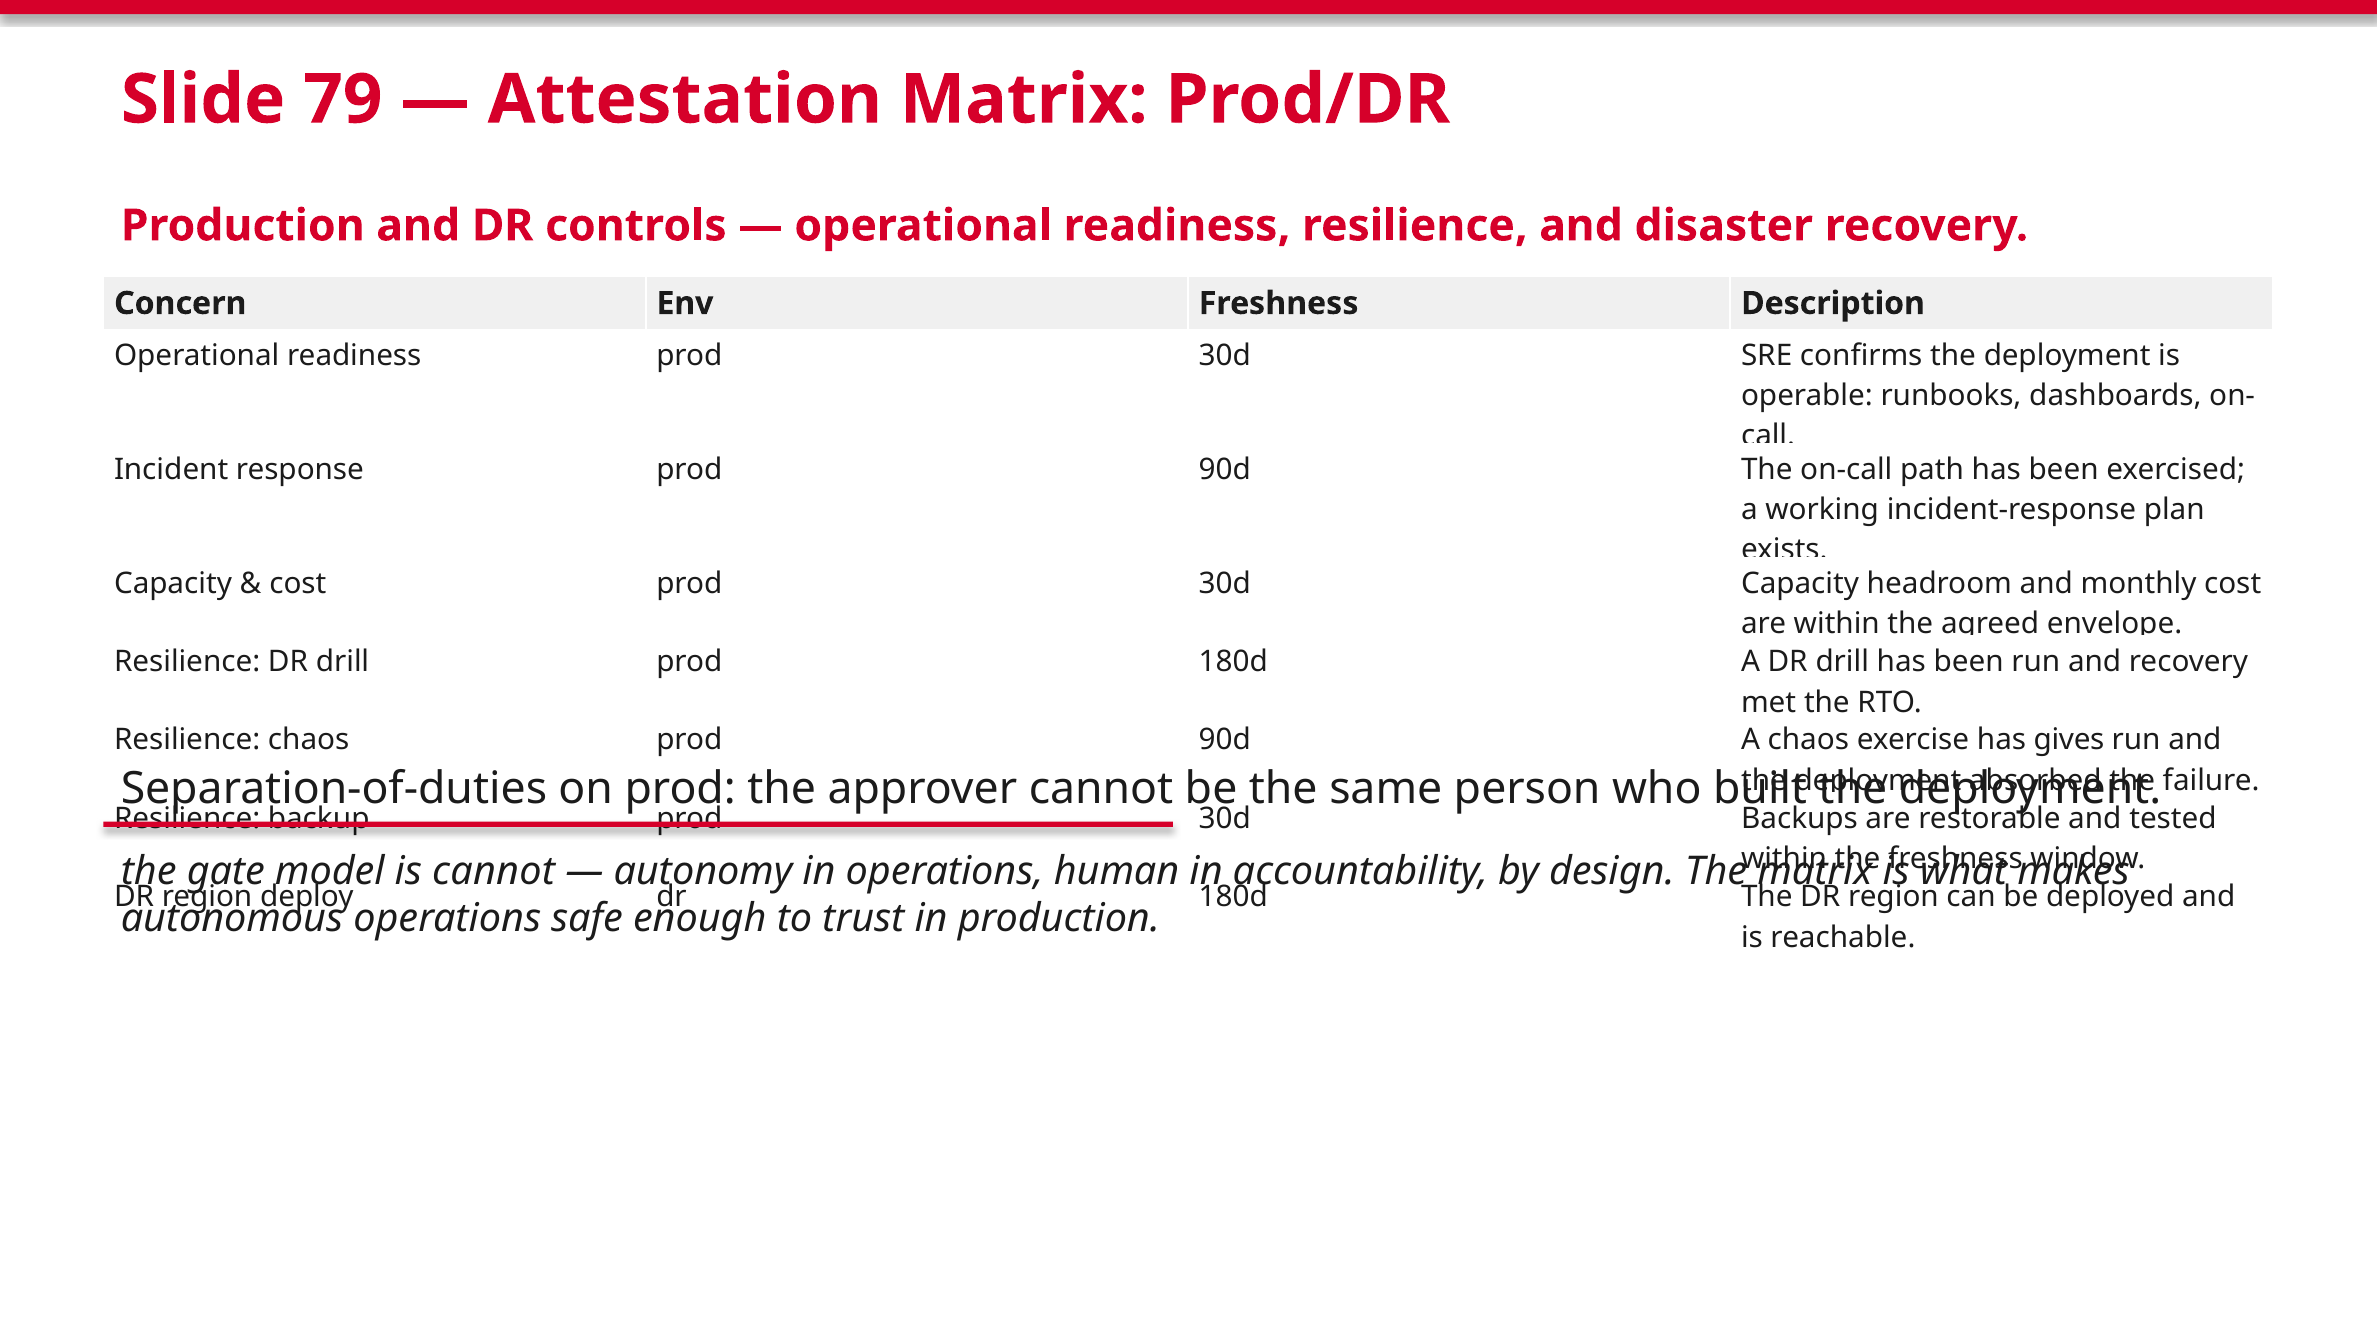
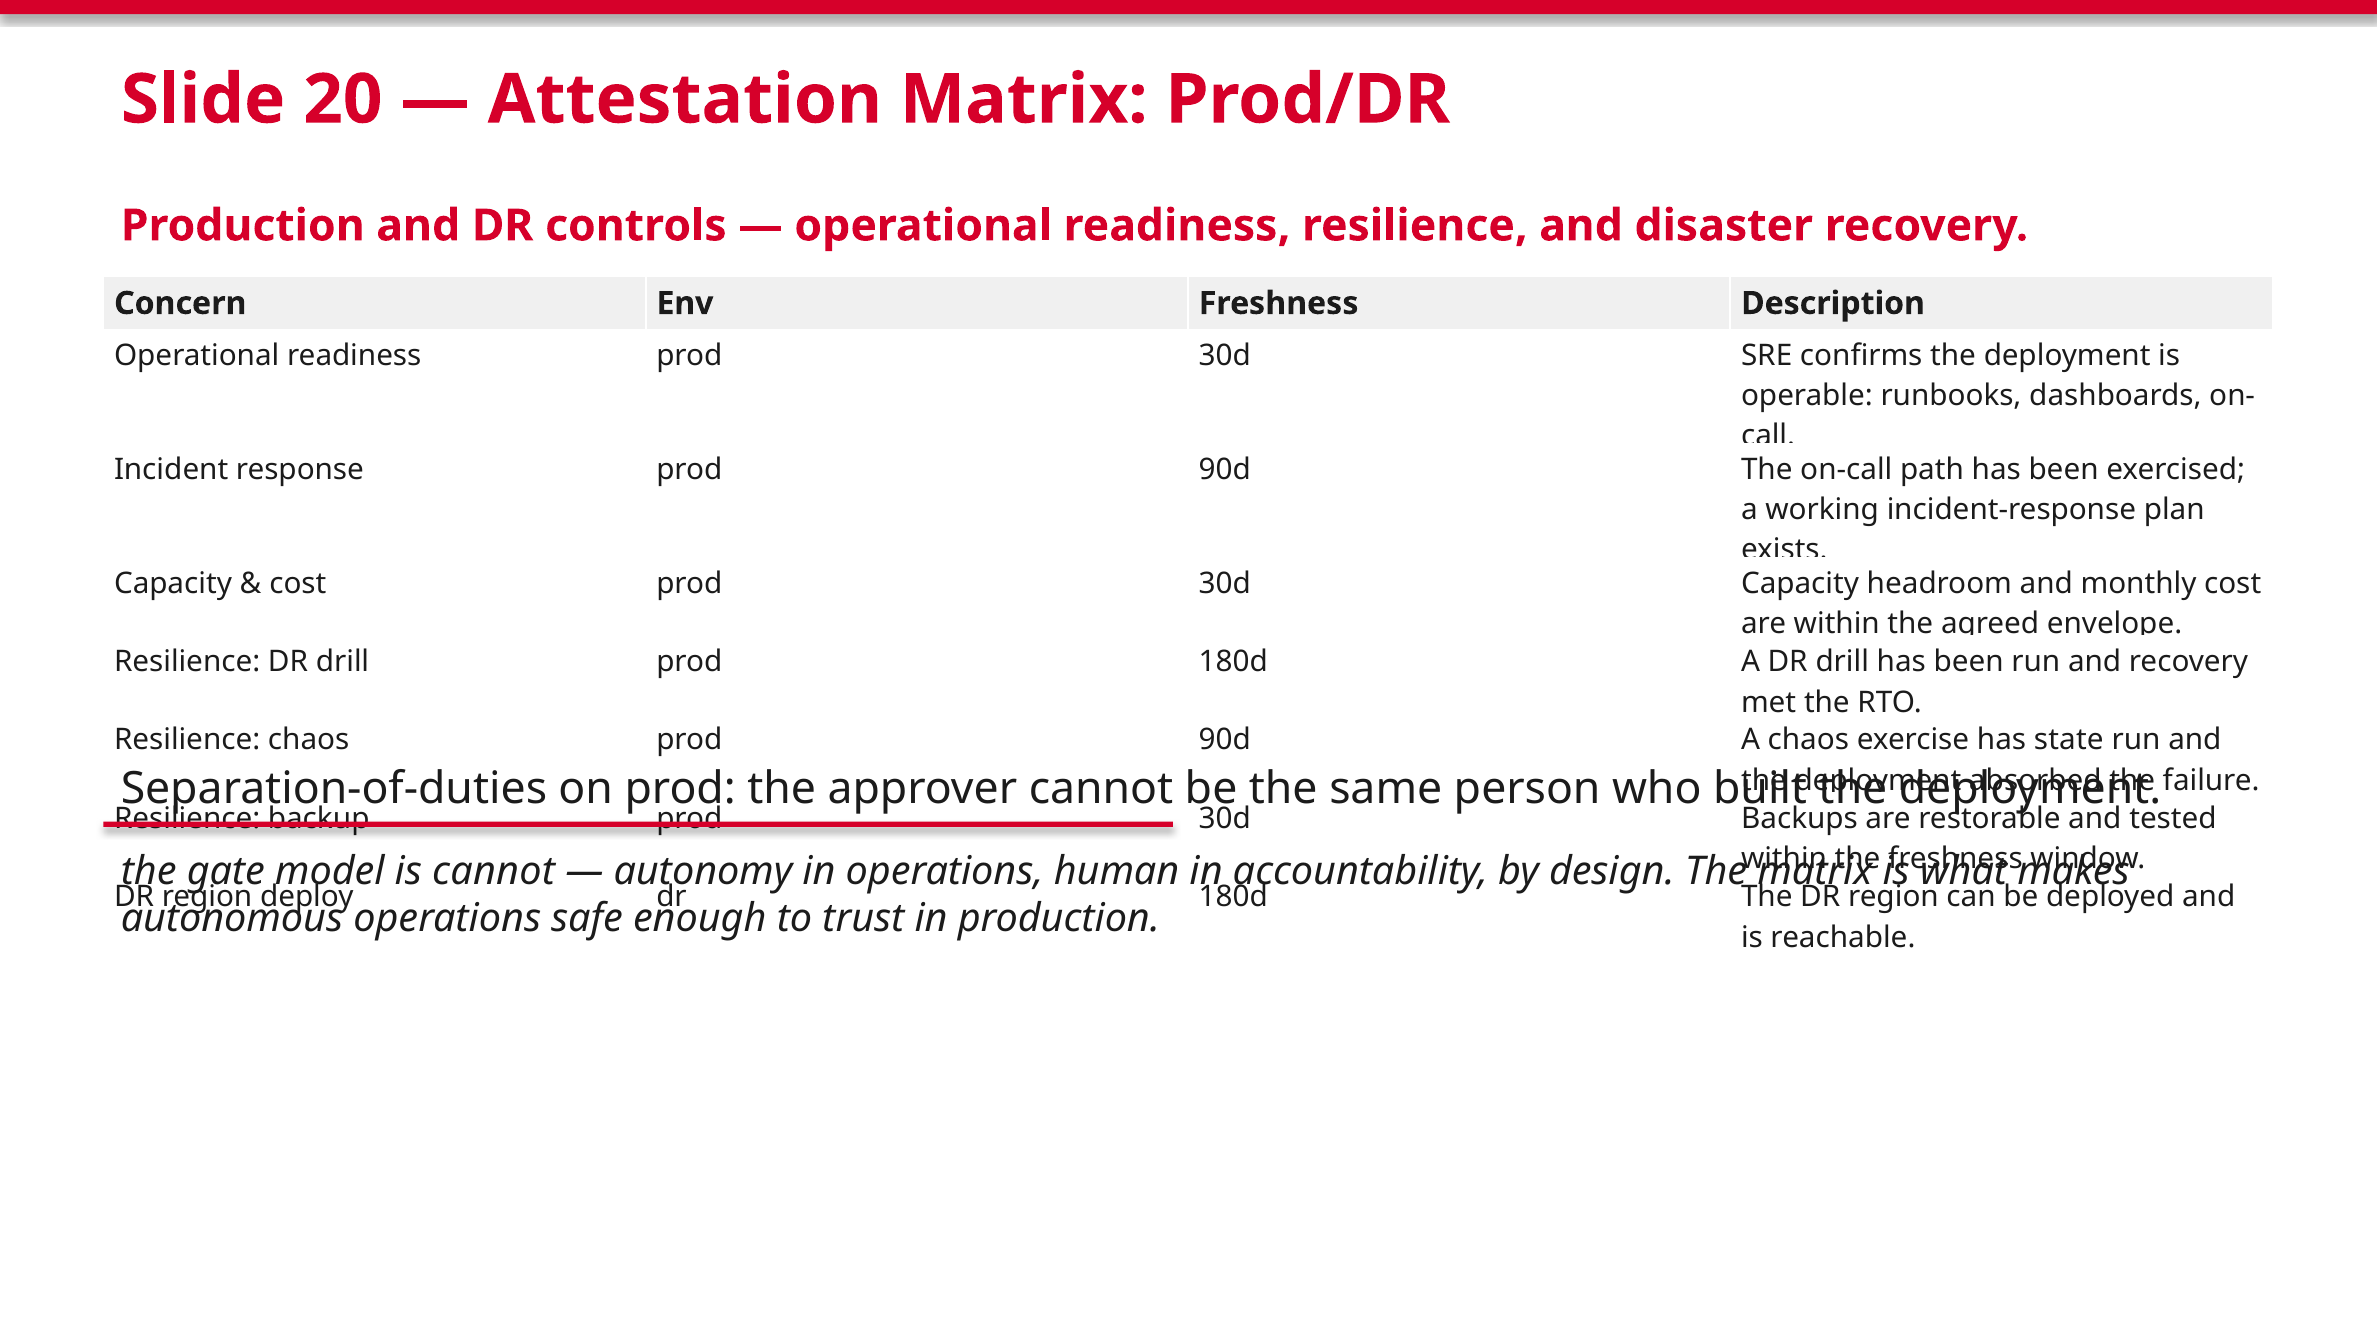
79: 79 -> 20 (343, 100)
gives: gives -> state (2069, 740)
